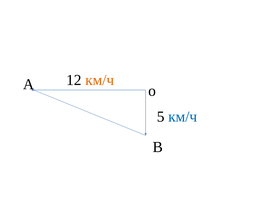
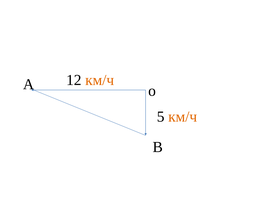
км/ч colour: blue -> orange (183, 116)
